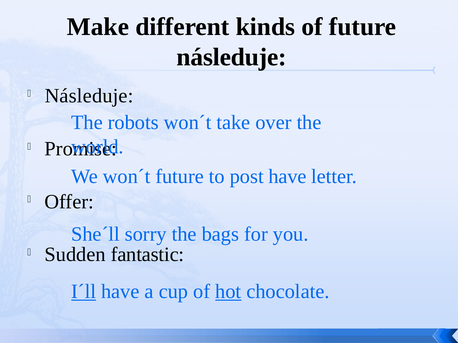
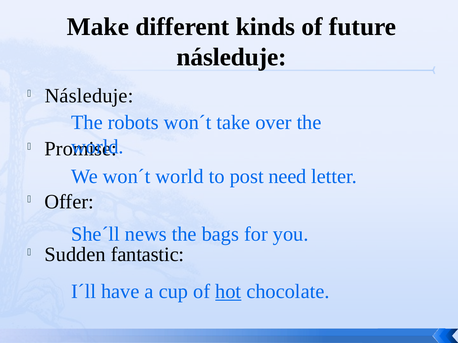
won´t future: future -> world (180, 177)
post have: have -> need (288, 177)
sorry: sorry -> news (146, 235)
I´ll underline: present -> none (84, 292)
